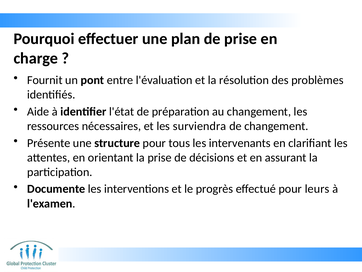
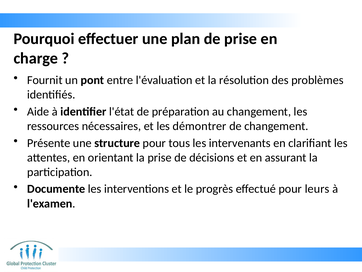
surviendra: surviendra -> démontrer (200, 126)
